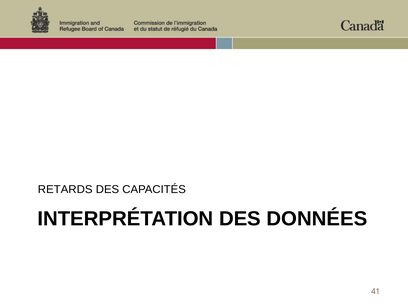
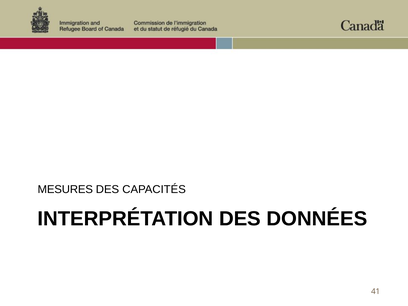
RETARDS: RETARDS -> MESURES (65, 189)
